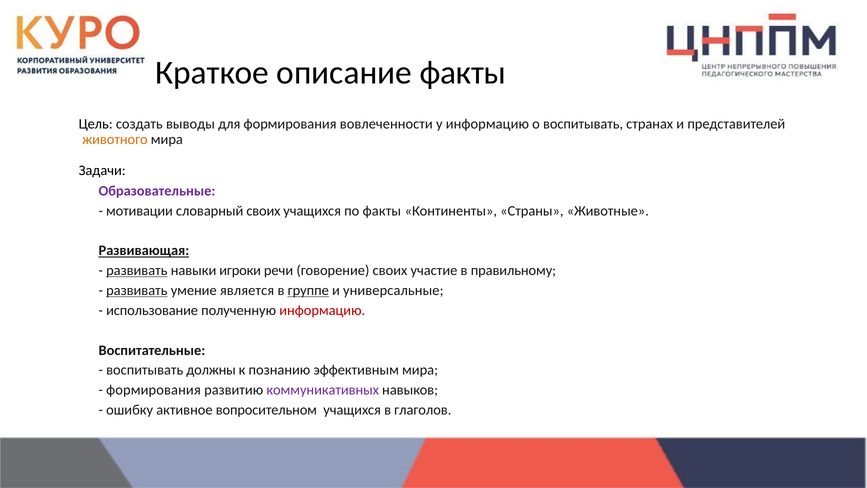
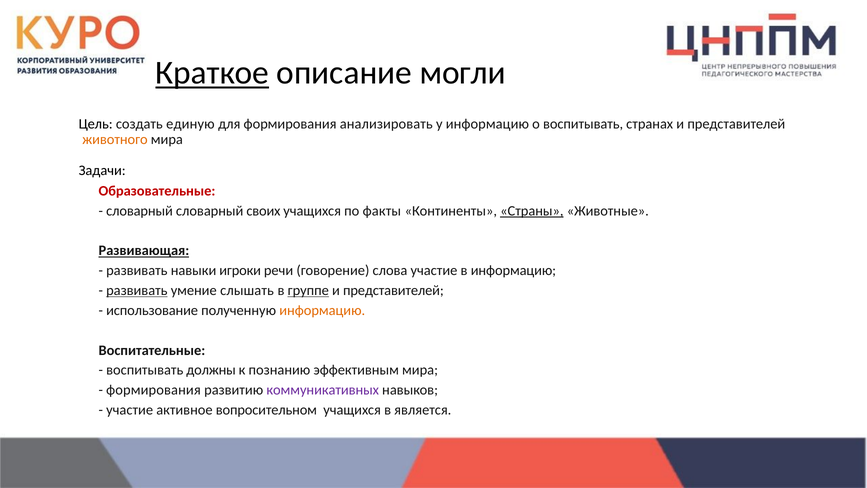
Краткое underline: none -> present (212, 73)
описание факты: факты -> могли (463, 73)
выводы: выводы -> единую (190, 124)
вовлеченности: вовлеченности -> анализировать (386, 124)
Образовательные colour: purple -> red (157, 191)
мотивации: мотивации -> словарный (139, 211)
Страны underline: none -> present (532, 211)
развивать underline: present -> none (137, 270)
говорение своих: своих -> слова (390, 270)
в правильному: правильному -> информацию (513, 270)
является: является -> слышать (247, 290)
универсальные: универсальные -> представителей (393, 290)
информацию colour: red -> orange (322, 310)
ошибку: ошибку -> участие (130, 410)
глаголов: глаголов -> является (423, 410)
